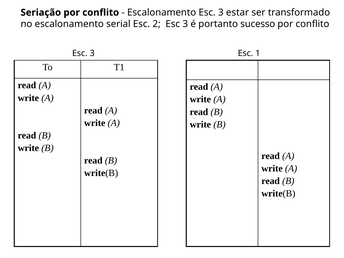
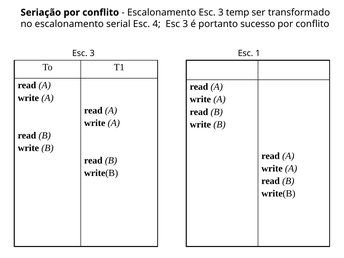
estar: estar -> temp (238, 13)
2: 2 -> 4 (157, 24)
